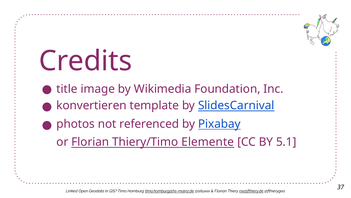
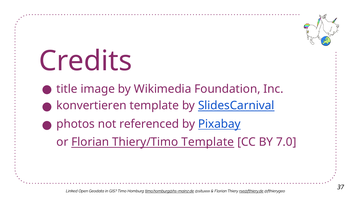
Thiery/Timo Elemente: Elemente -> Template (208, 142)
5.1: 5.1 -> 7.0 (286, 142)
